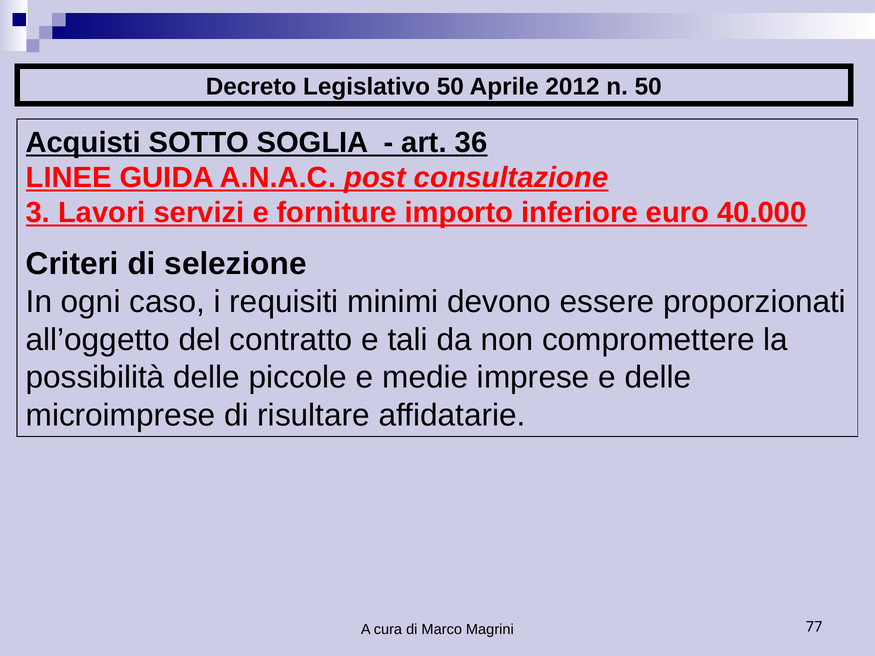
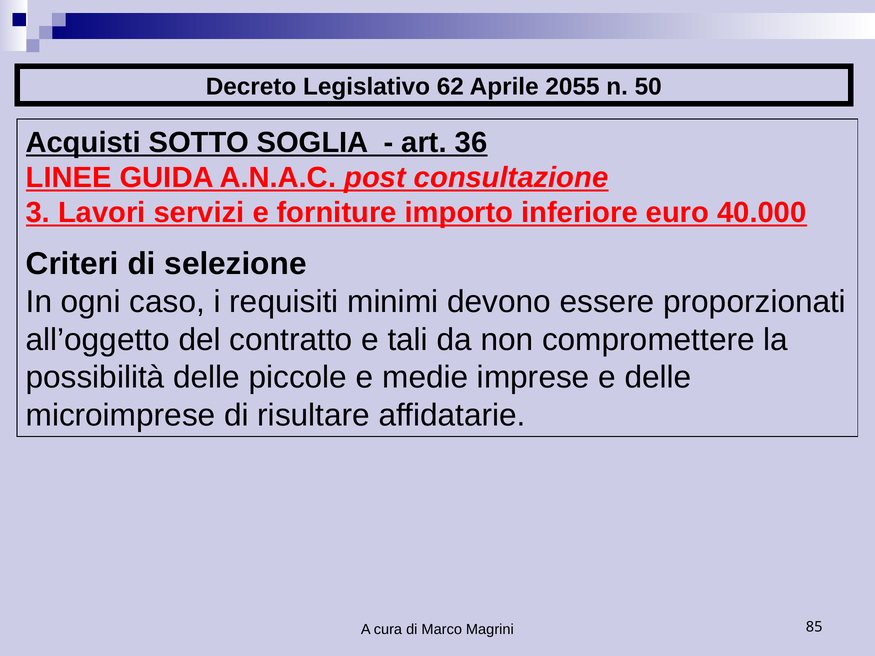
Legislativo 50: 50 -> 62 (450, 87)
2012: 2012 -> 2055 (572, 87)
77: 77 -> 85 (814, 627)
